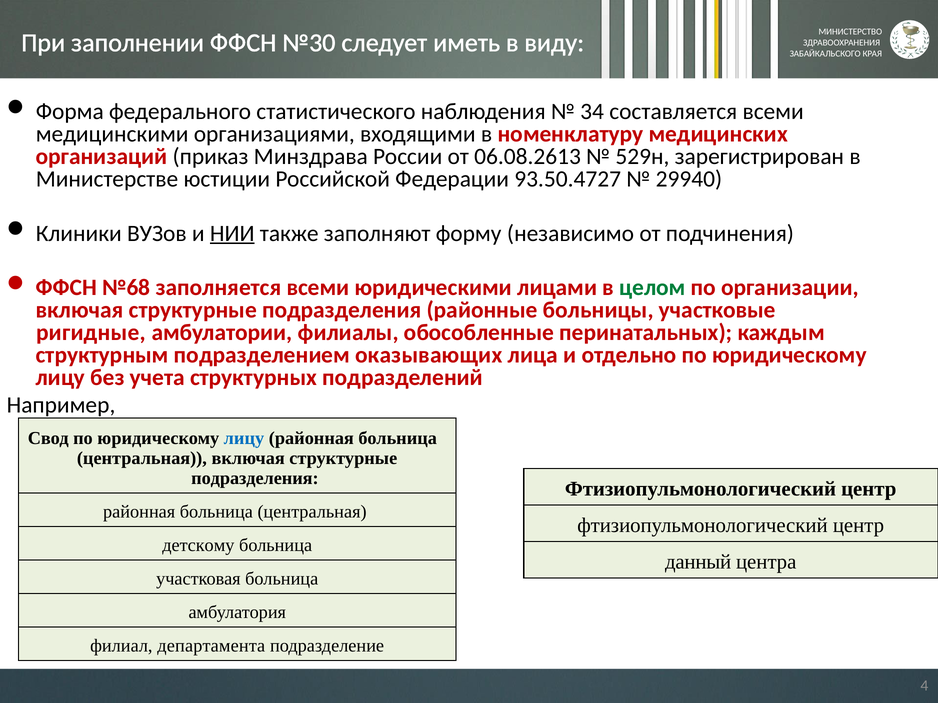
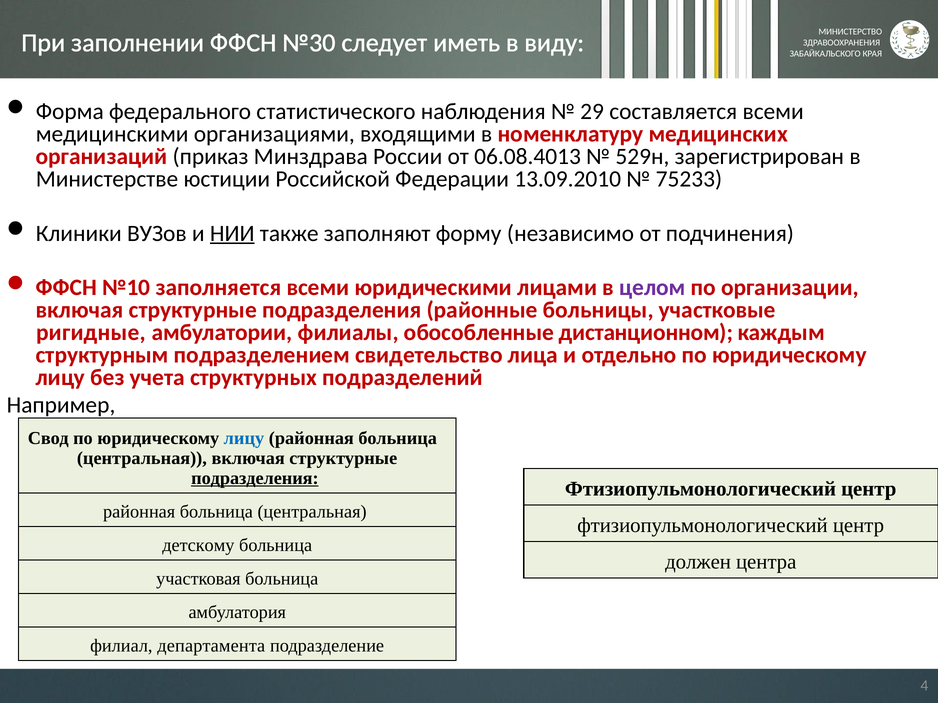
34: 34 -> 29 (592, 111)
06.08.2613: 06.08.2613 -> 06.08.4013 (528, 157)
93.50.4727: 93.50.4727 -> 13.09.2010 (568, 179)
29940: 29940 -> 75233 (689, 179)
№68: №68 -> №10 (126, 288)
целом colour: green -> purple (652, 288)
перинатальных: перинатальных -> дистанционном (646, 333)
оказывающих: оказывающих -> свидетельство (429, 355)
подразделения underline: none -> present (255, 479)
данный: данный -> должен (698, 562)
